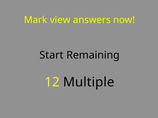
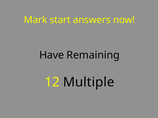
view: view -> start (60, 20)
Start: Start -> Have (52, 55)
